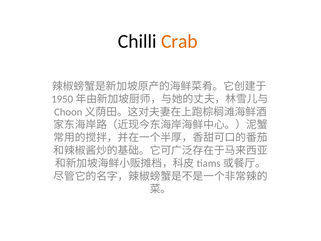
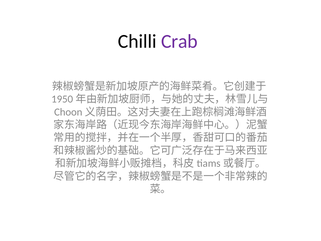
Crab colour: orange -> purple (179, 41)
